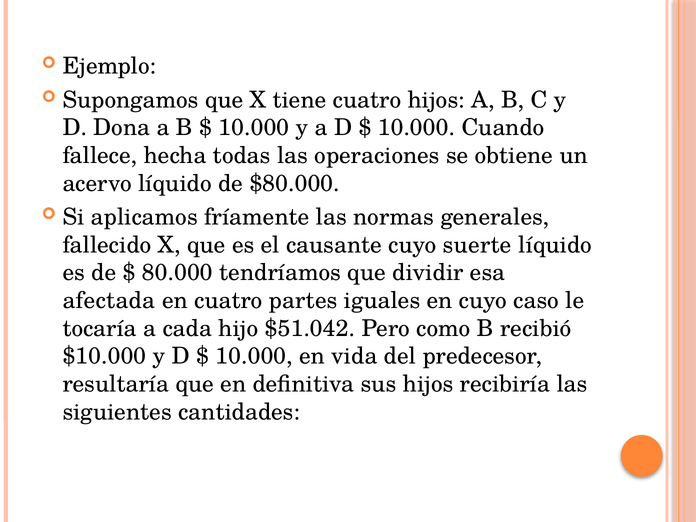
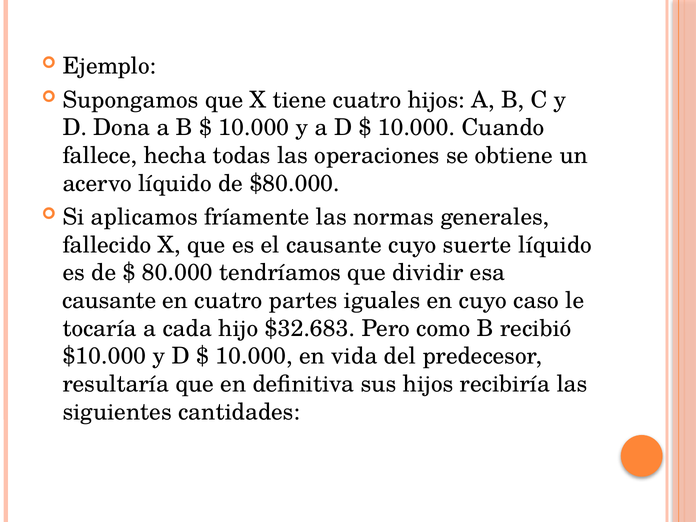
afectada: afectada -> causante (109, 301)
$51.042: $51.042 -> $32.683 (310, 328)
